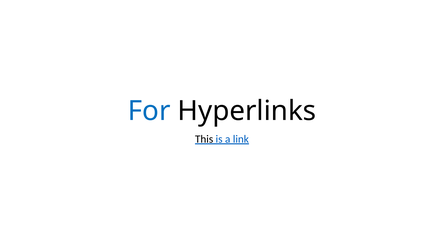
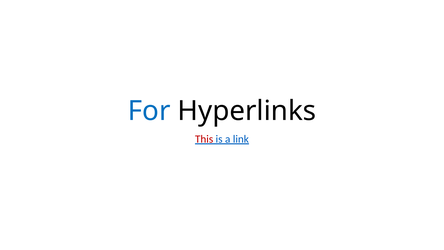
This colour: black -> red (204, 139)
